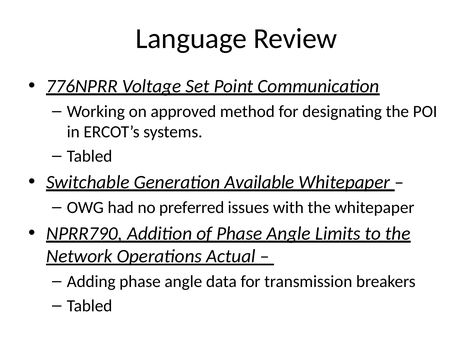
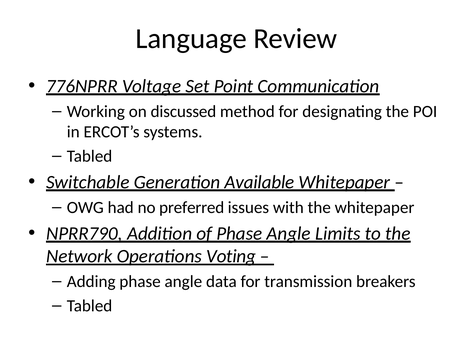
approved: approved -> discussed (183, 111)
Actual: Actual -> Voting (231, 256)
